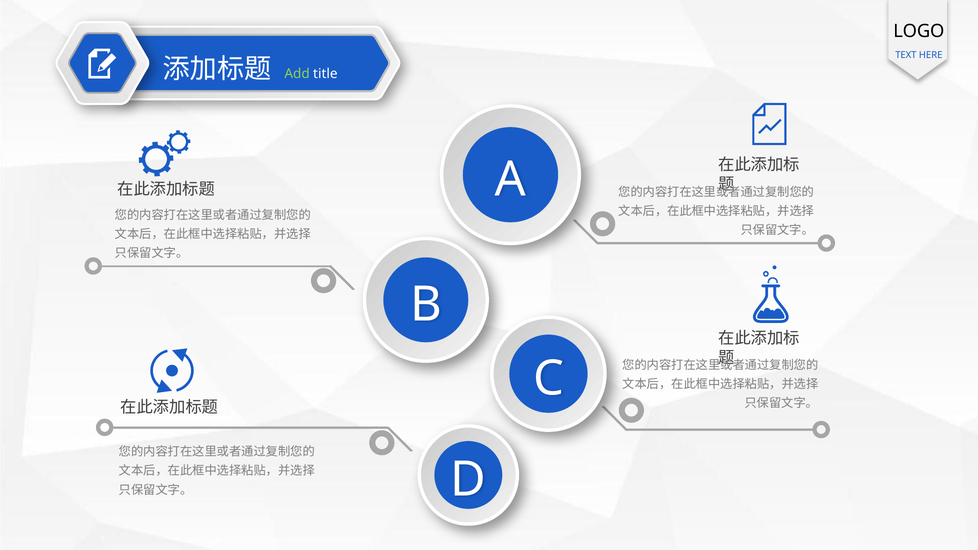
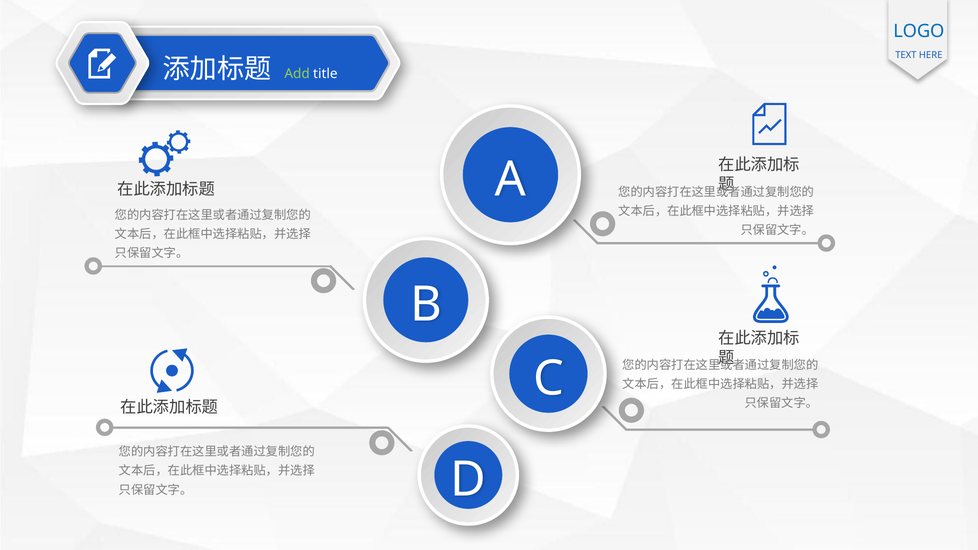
LOGO colour: black -> blue (919, 31)
